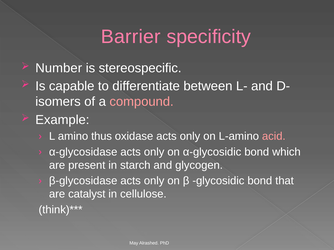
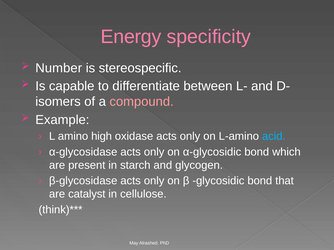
Barrier: Barrier -> Energy (131, 37)
thus: thus -> high (102, 137)
acid colour: pink -> light blue (274, 137)
